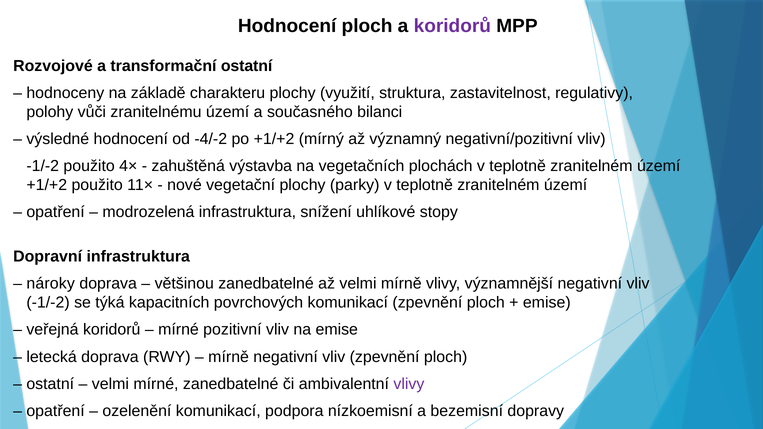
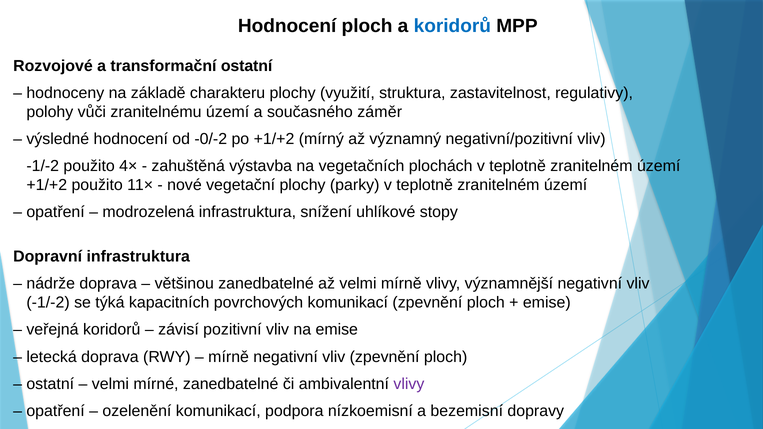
koridorů colour: purple -> blue (452, 26)
bilanci: bilanci -> záměr (380, 112)
-4/-2: -4/-2 -> -0/-2 (211, 139)
nároky: nároky -> nádrže (51, 284)
mírné: mírné -> závisí (179, 330)
